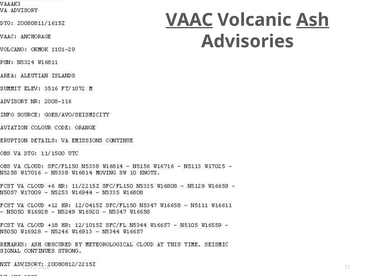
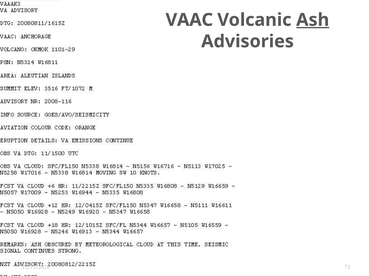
VAAC underline: present -> none (189, 20)
